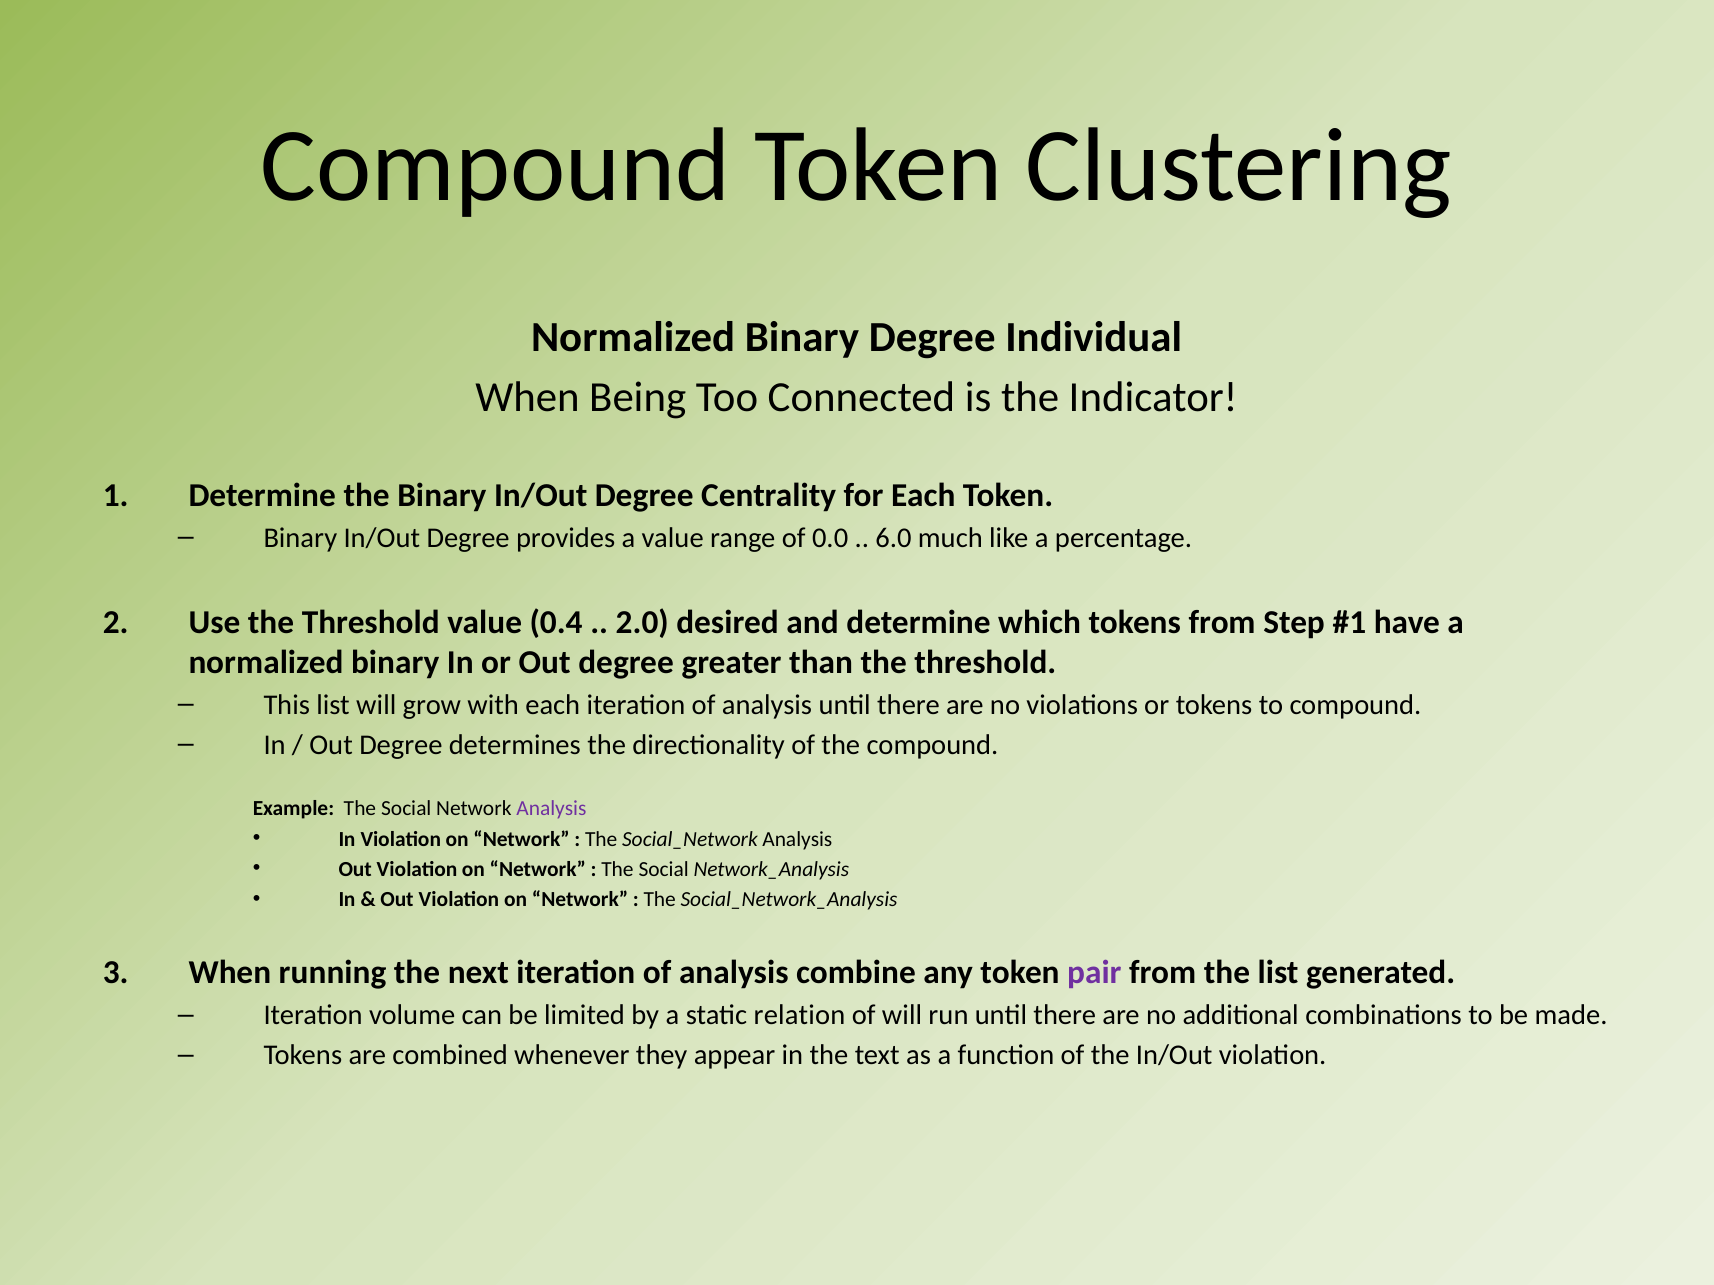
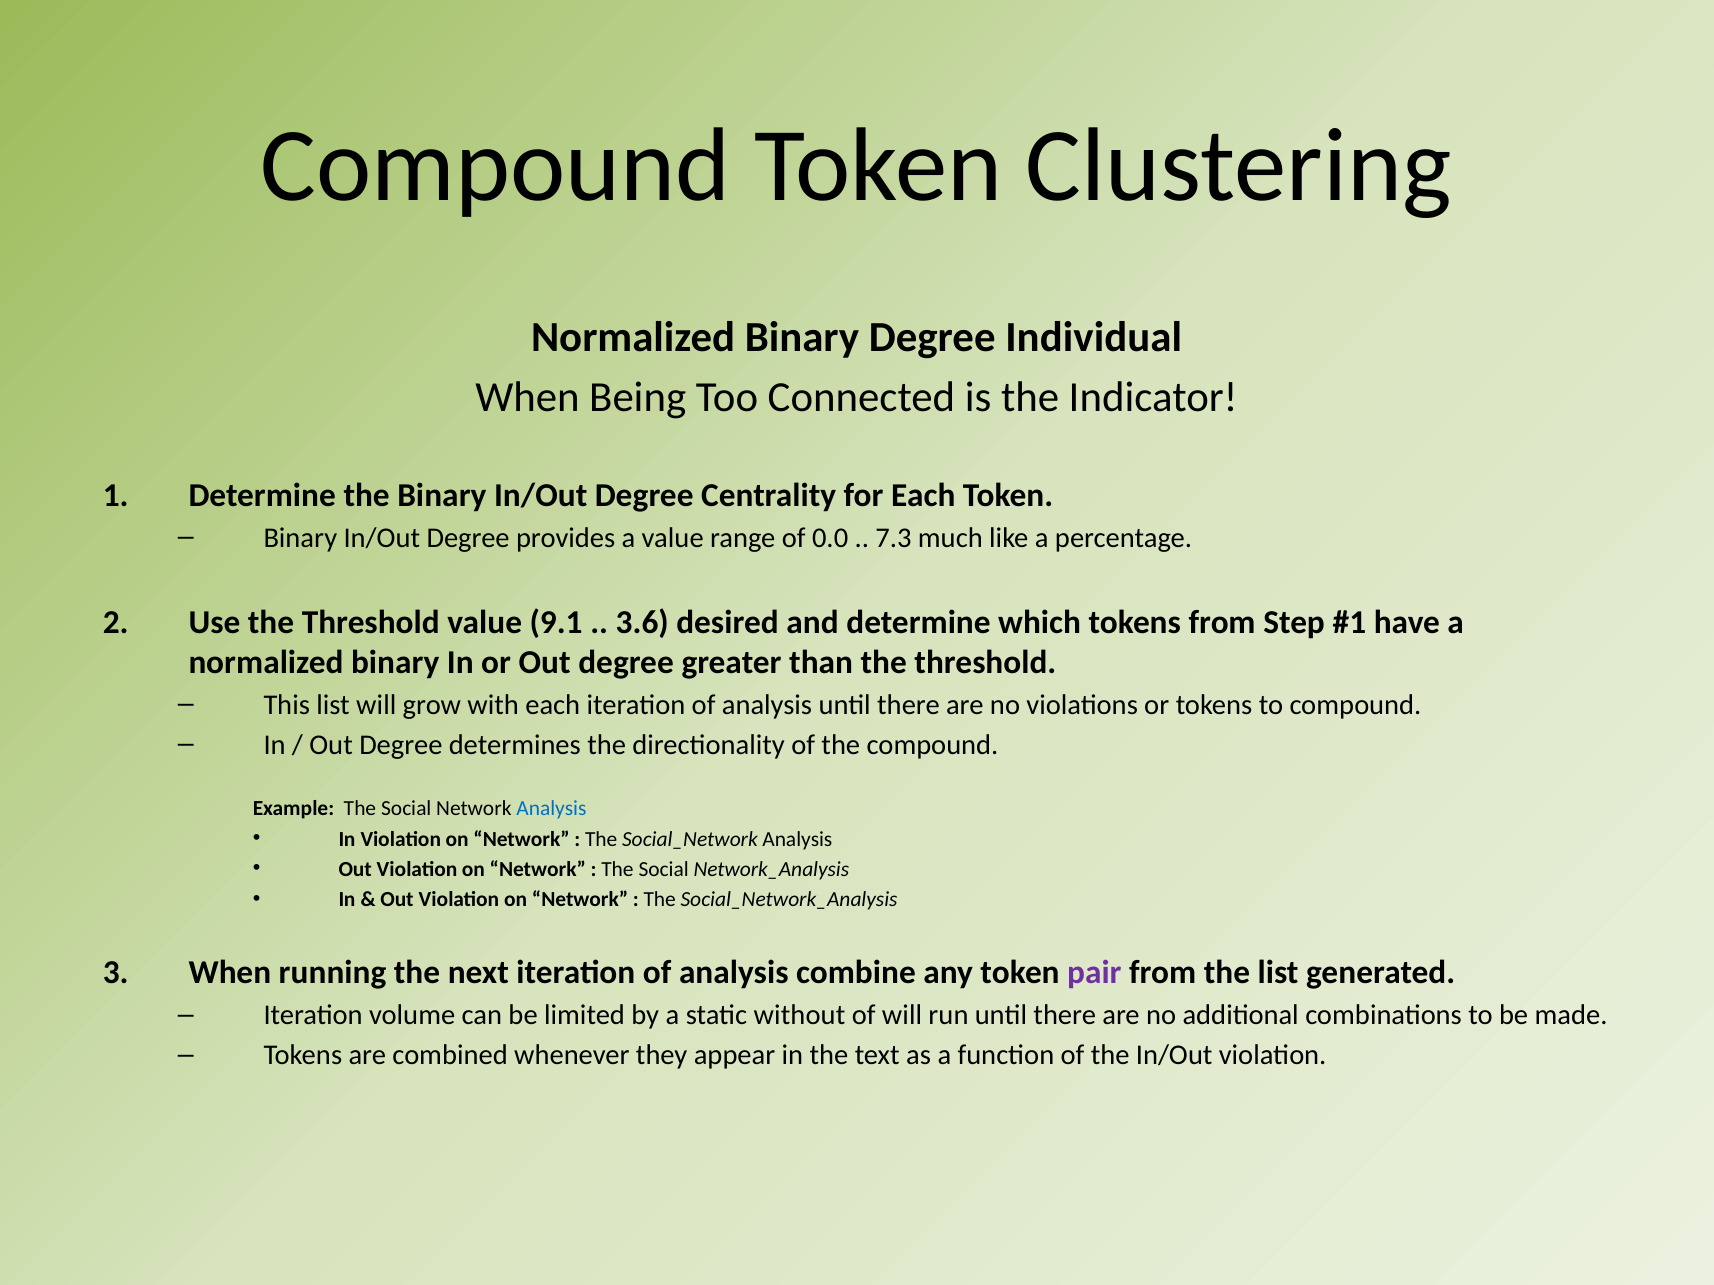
6.0: 6.0 -> 7.3 (893, 538)
0.4: 0.4 -> 9.1 (556, 623)
2.0: 2.0 -> 3.6 (642, 623)
Analysis colour: purple -> blue (551, 809)
relation: relation -> without (800, 1016)
